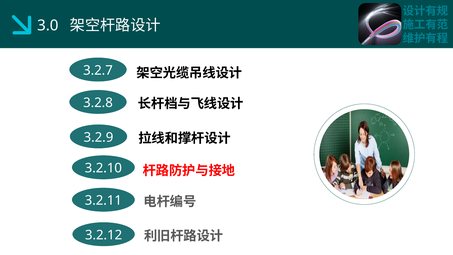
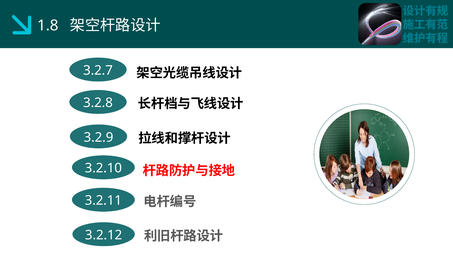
3.0: 3.0 -> 1.8 (48, 26)
